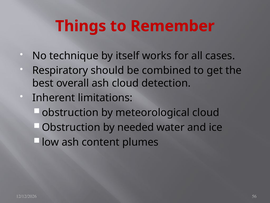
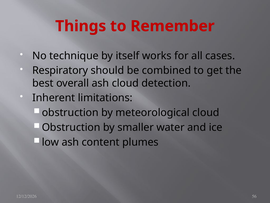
needed: needed -> smaller (136, 127)
